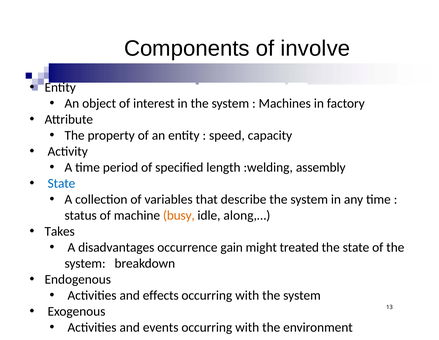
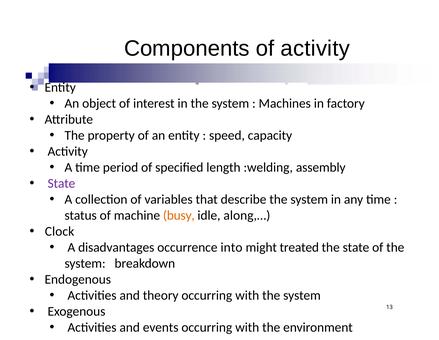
of involve: involve -> activity (315, 49)
State colour: blue -> purple (61, 183)
Takes: Takes -> Clock (60, 231)
gain: gain -> into (231, 247)
effects: effects -> theory (161, 295)
